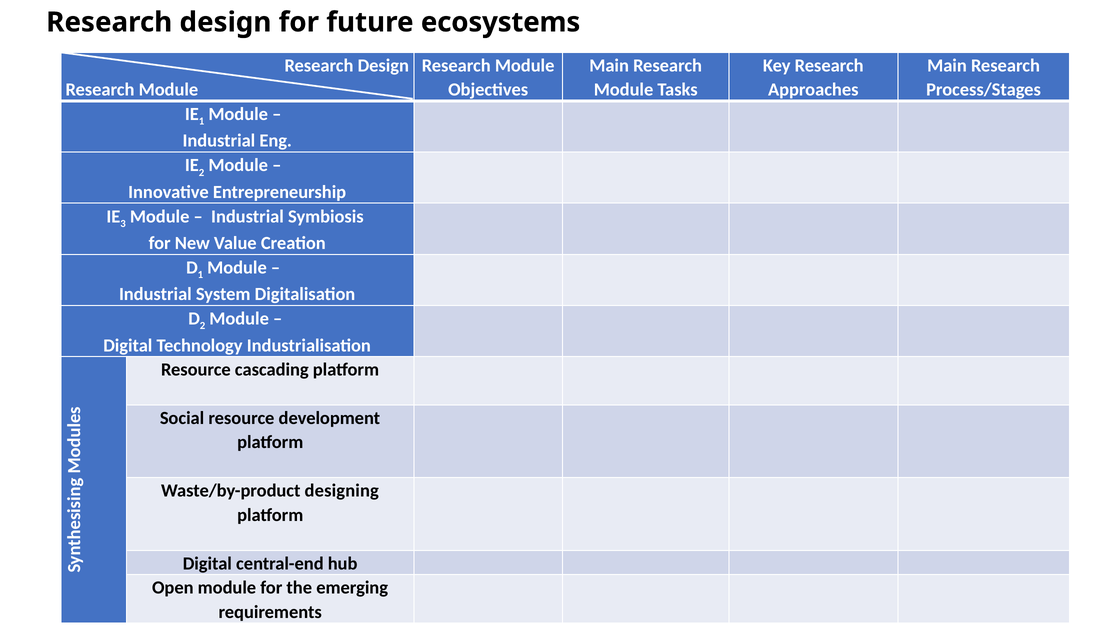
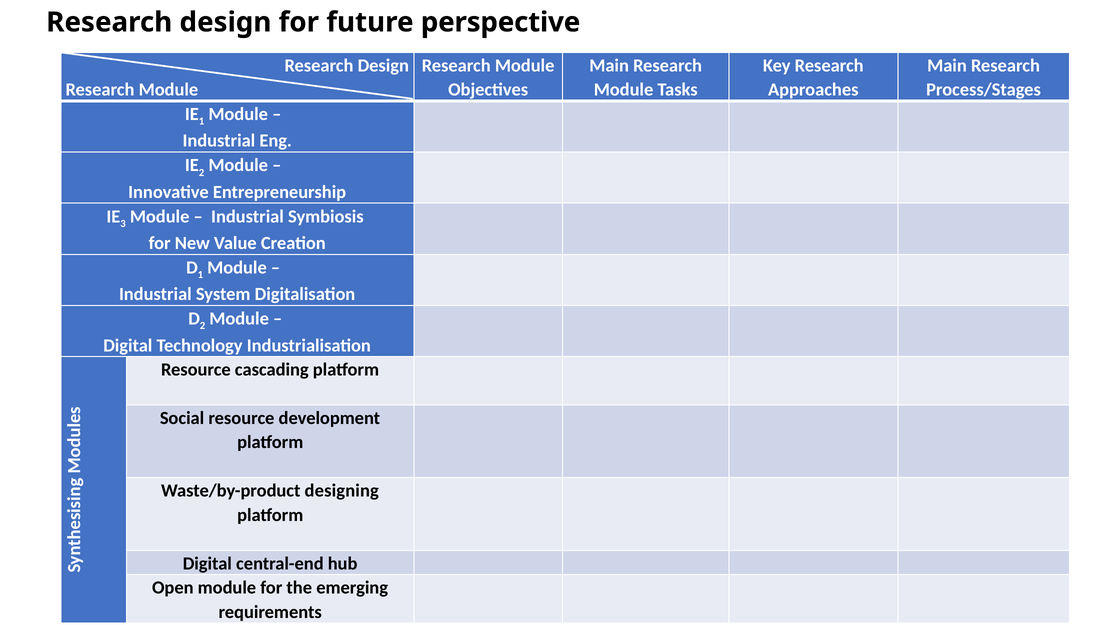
ecosystems: ecosystems -> perspective (501, 22)
